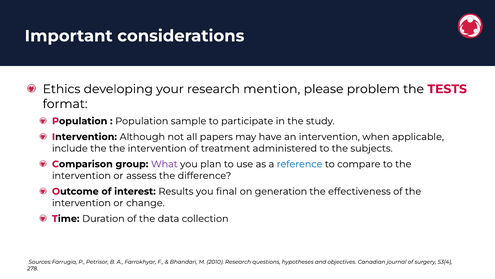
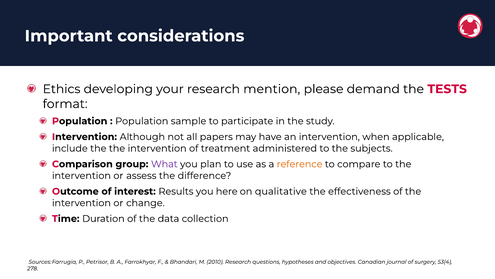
problem: problem -> demand (373, 89)
reference colour: blue -> orange (300, 164)
final: final -> here (227, 191)
generation: generation -> qualitative (281, 191)
